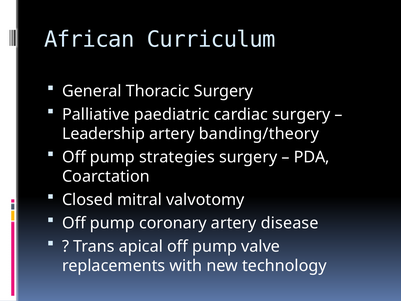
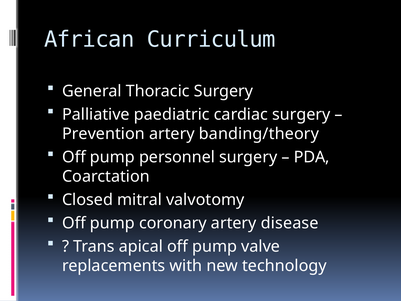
Leadership: Leadership -> Prevention (103, 134)
strategies: strategies -> personnel (177, 157)
